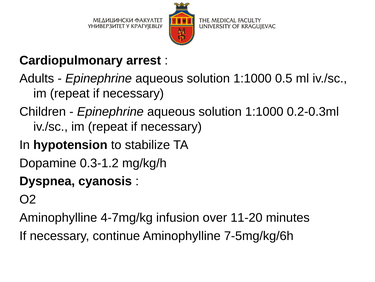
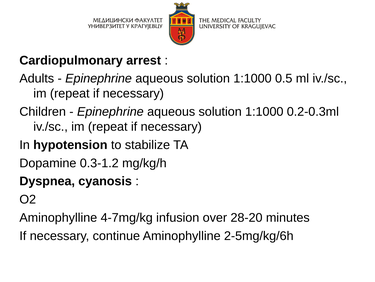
11-20: 11-20 -> 28-20 (246, 217)
7-5mg/kg/6h: 7-5mg/kg/6h -> 2-5mg/kg/6h (259, 235)
